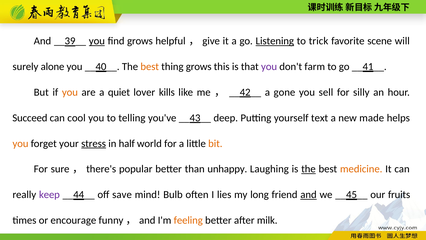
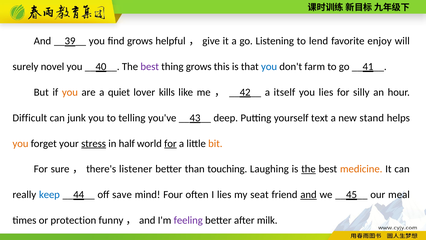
you underline: present -> none (97, 41)
Listening underline: present -> none (275, 41)
trick: trick -> lend (319, 41)
scene: scene -> enjoy (380, 41)
alone: alone -> novel (53, 67)
best colour: orange -> purple (150, 67)
you colour: purple -> blue (269, 67)
gone: gone -> itself (284, 92)
you sell: sell -> lies (326, 92)
Succeed: Succeed -> Difficult (30, 118)
cool: cool -> junk (77, 118)
made: made -> stand (372, 118)
for underline: none -> present (170, 143)
popular: popular -> listener (136, 169)
unhappy: unhappy -> touching (227, 169)
keep colour: purple -> blue (49, 194)
Bulb: Bulb -> Four (173, 194)
long: long -> seat (259, 194)
fruits: fruits -> meal (399, 194)
encourage: encourage -> protection (73, 220)
feeling colour: orange -> purple (188, 220)
